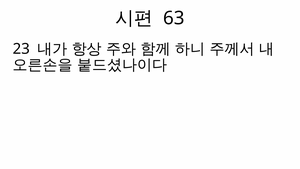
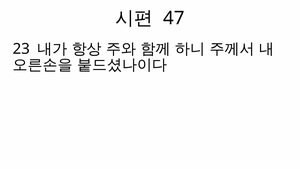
63: 63 -> 47 (174, 18)
